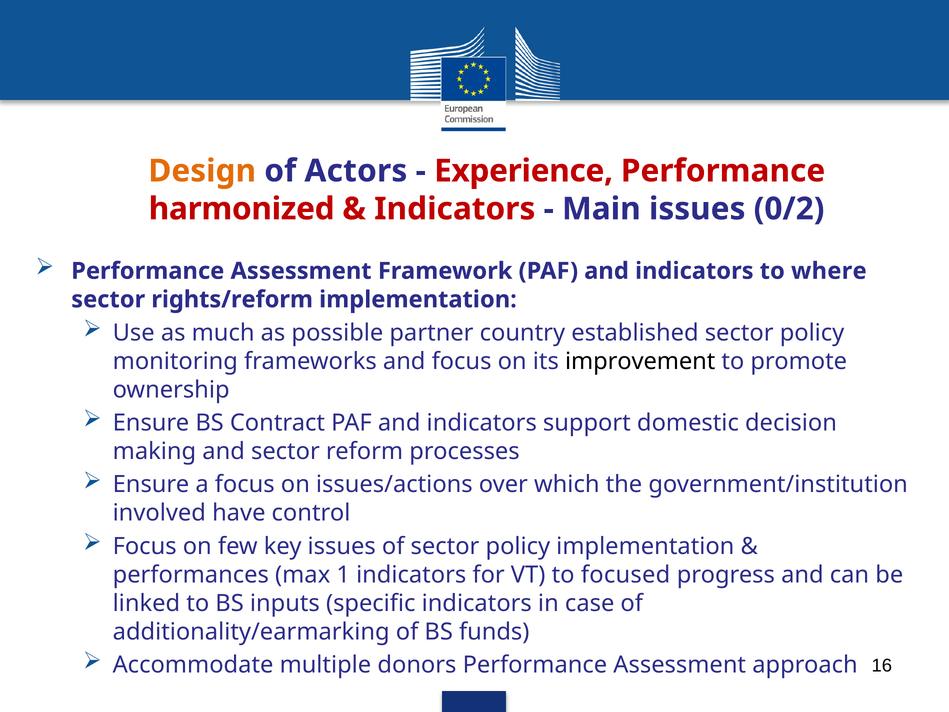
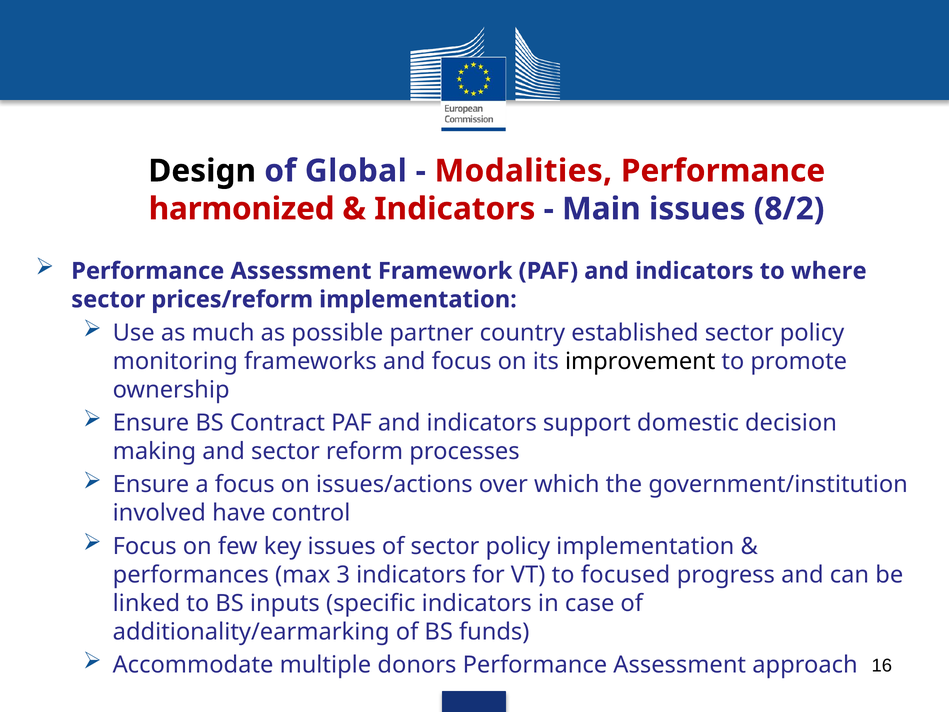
Design colour: orange -> black (202, 171)
Actors: Actors -> Global (356, 171)
Experience: Experience -> Modalities (523, 171)
0/2: 0/2 -> 8/2 (789, 209)
rights/reform: rights/reform -> prices/reform (232, 299)
1: 1 -> 3 (343, 575)
